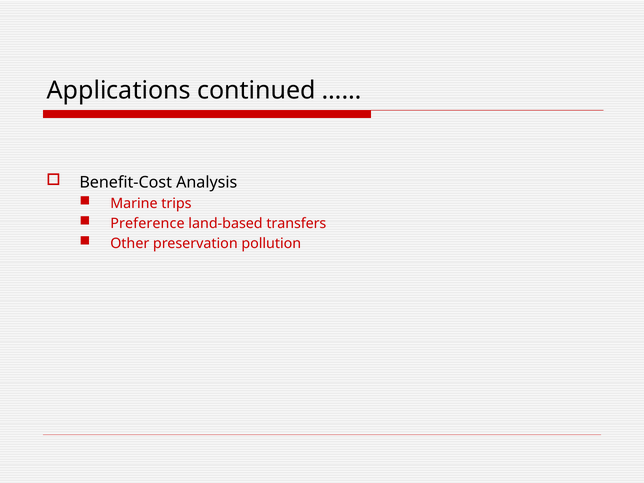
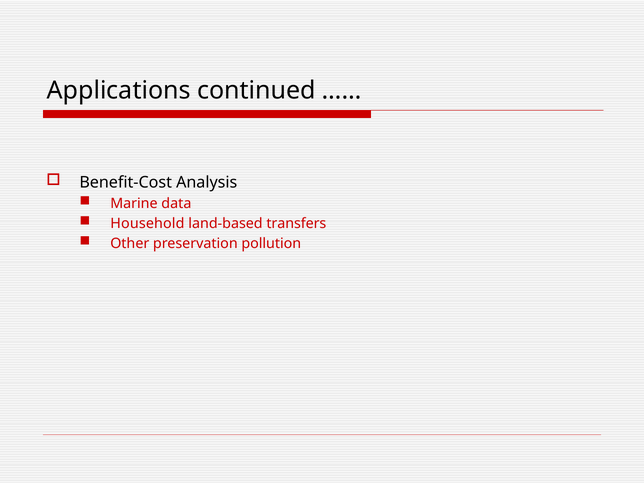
trips: trips -> data (176, 203)
Preference: Preference -> Household (147, 224)
